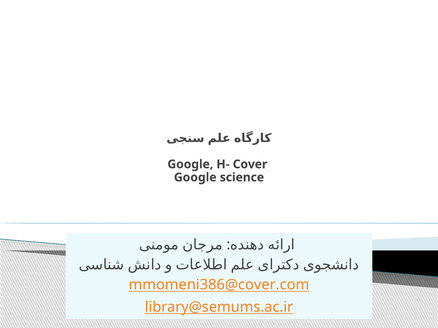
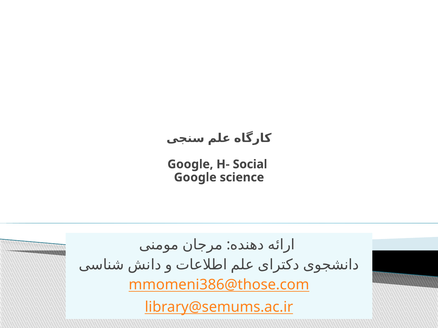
Cover: Cover -> Social (250, 164)
mmomeni386@cover.com: mmomeni386@cover.com -> mmomeni386@those.com (219, 285)
